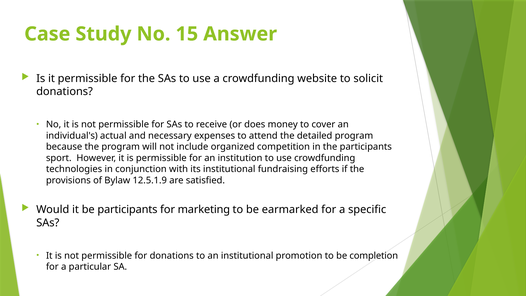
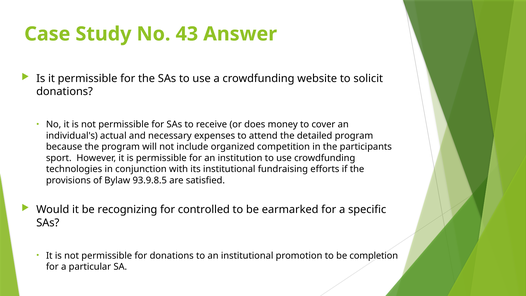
15: 15 -> 43 (187, 34)
12.5.1.9: 12.5.1.9 -> 93.9.8.5 (150, 180)
be participants: participants -> recognizing (127, 209)
marketing: marketing -> controlled (204, 209)
